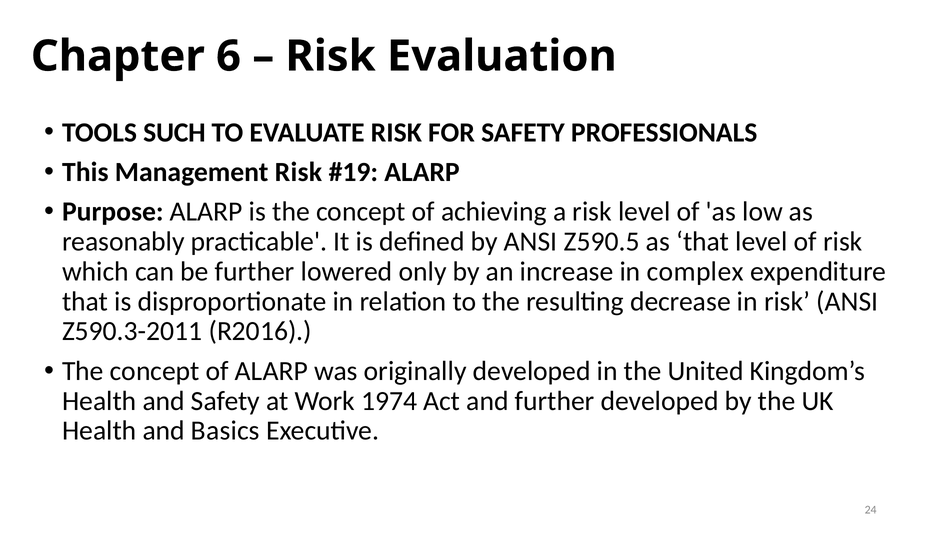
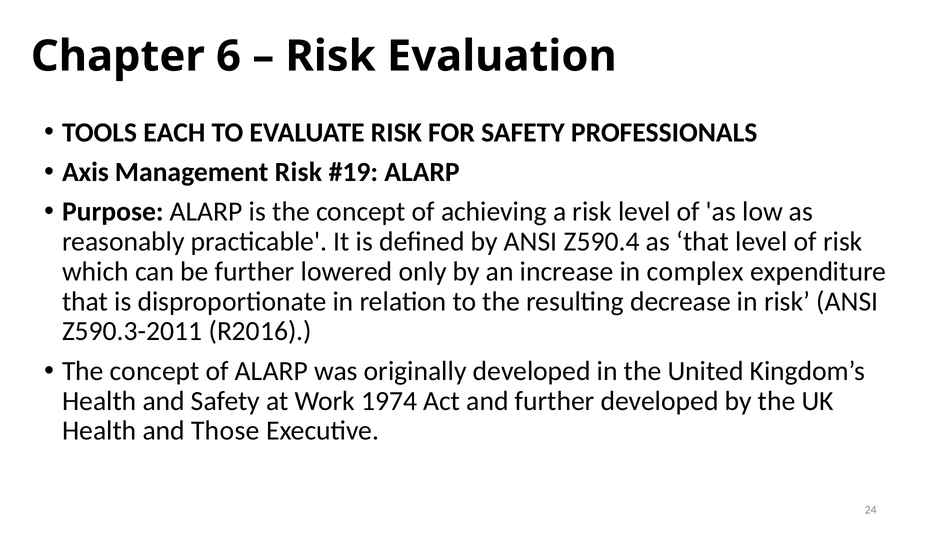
SUCH: SUCH -> EACH (174, 132)
This: This -> Axis (85, 172)
Z590.5: Z590.5 -> Z590.4 (602, 242)
Basics: Basics -> Those (225, 431)
